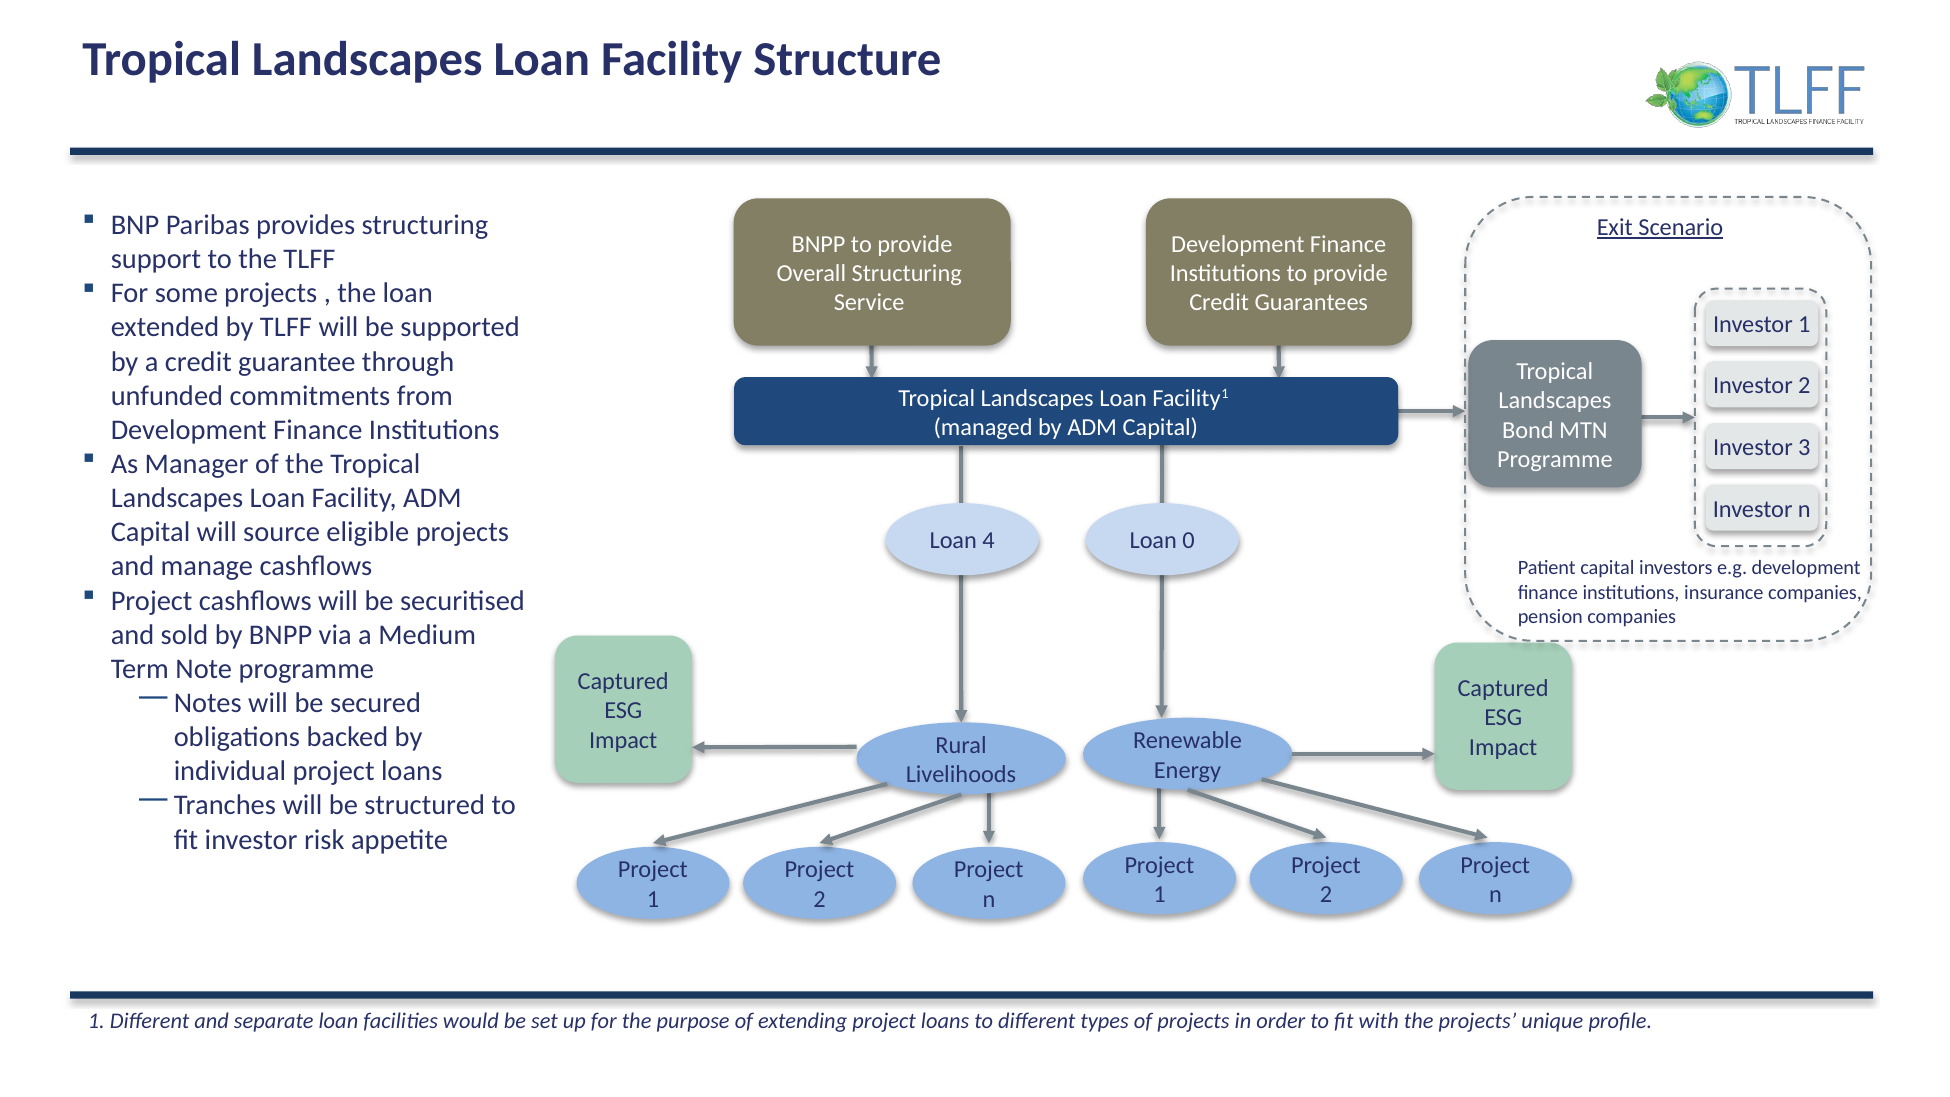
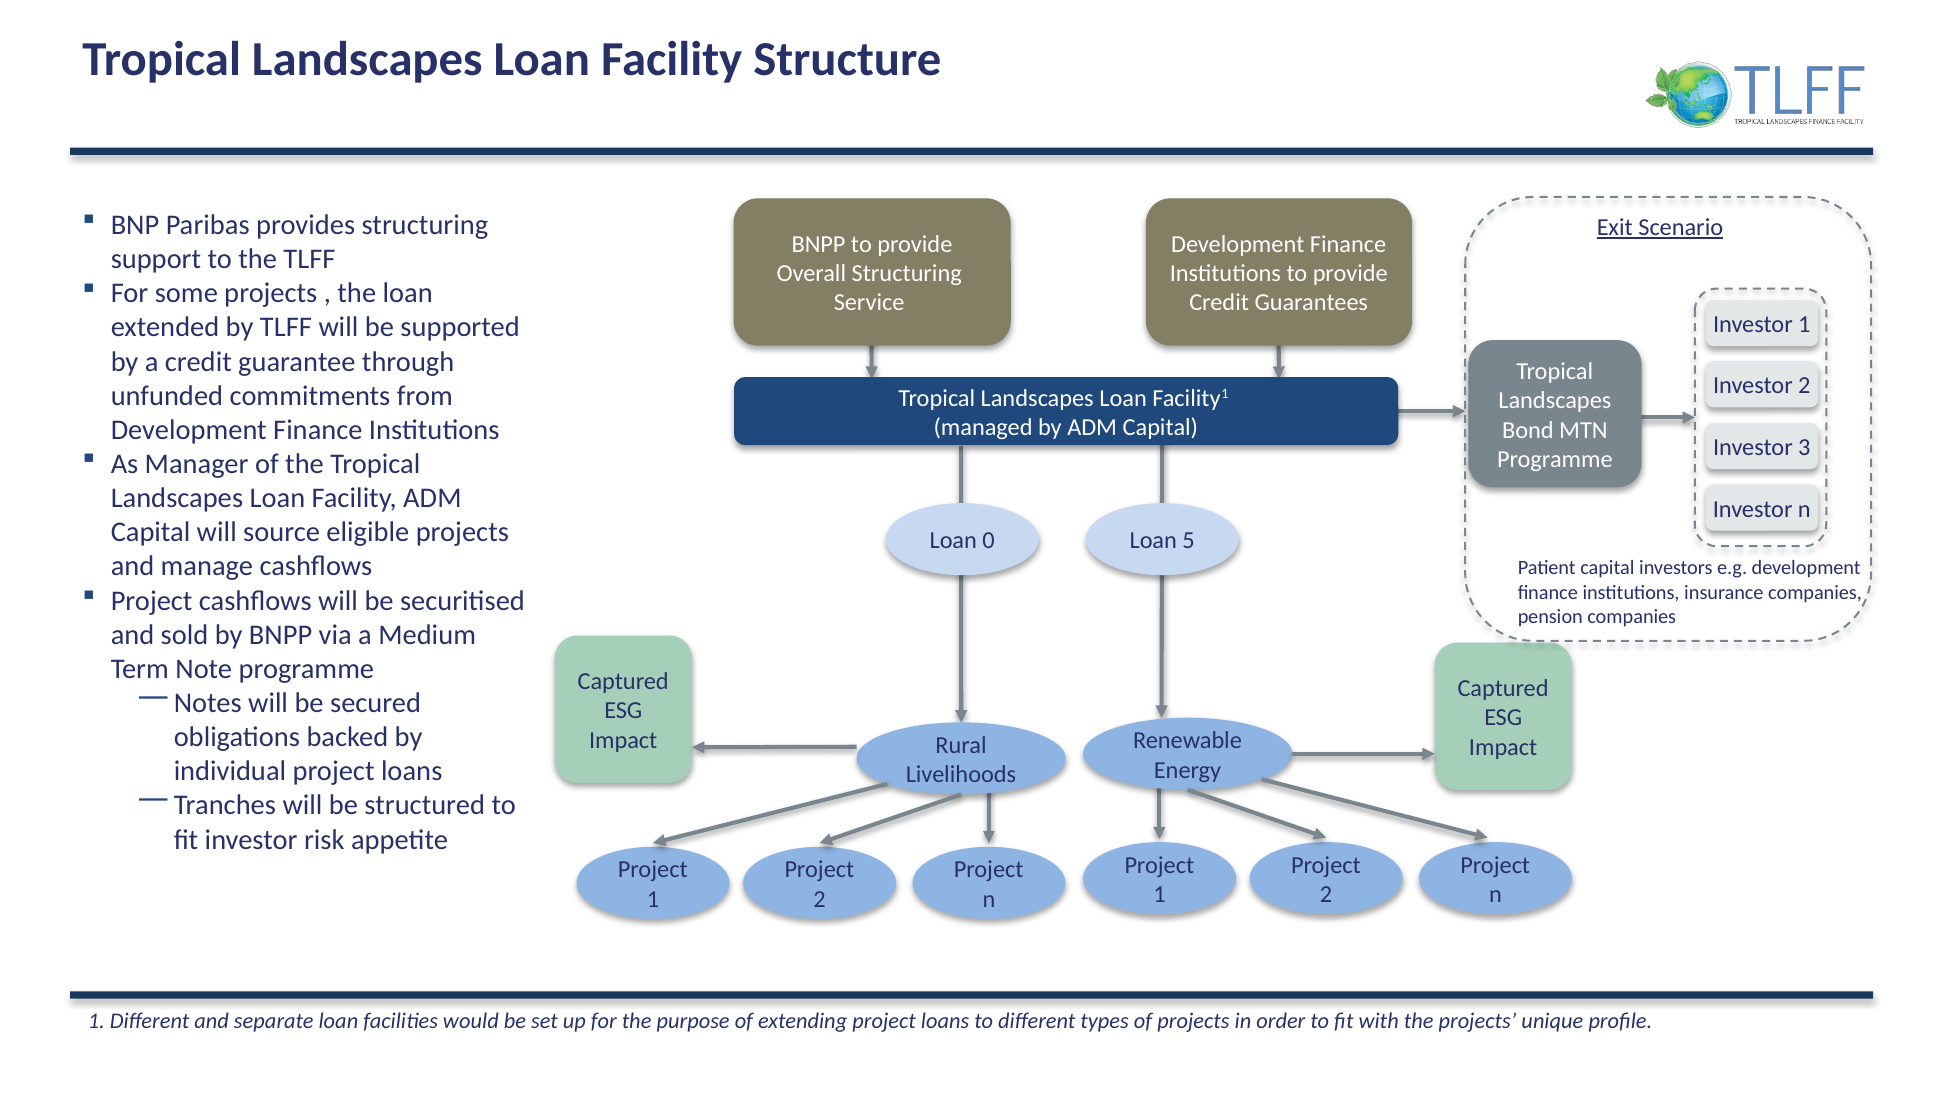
4: 4 -> 0 (989, 541)
0: 0 -> 5 (1189, 541)
